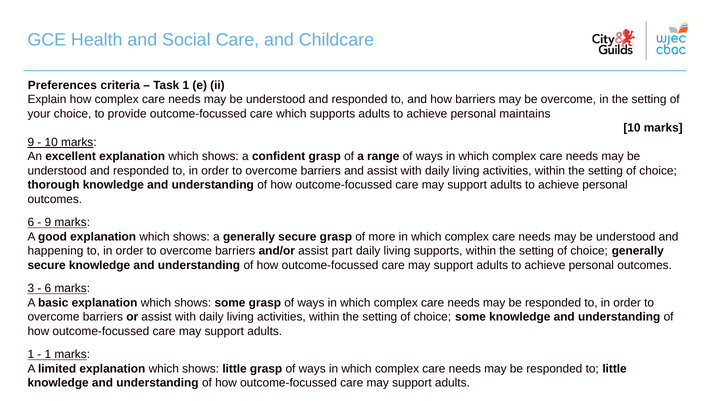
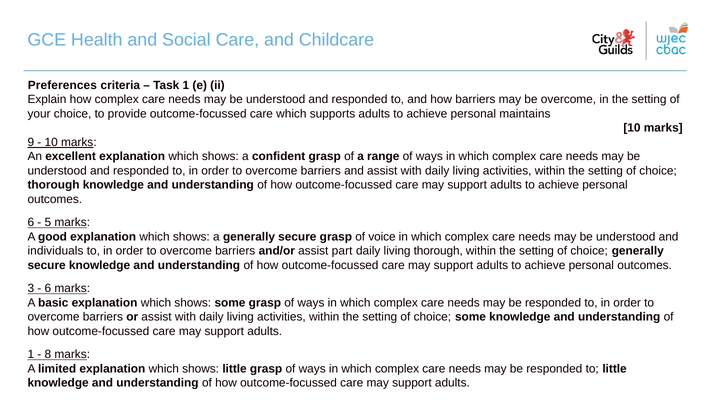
9: 9 -> 5 (48, 223)
more: more -> voice (382, 237)
happening: happening -> individuals (56, 251)
living supports: supports -> thorough (438, 251)
1: 1 -> 8 (48, 354)
